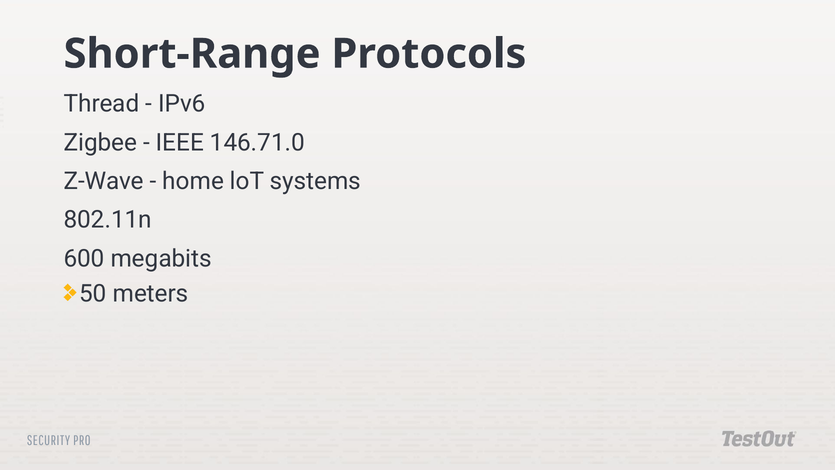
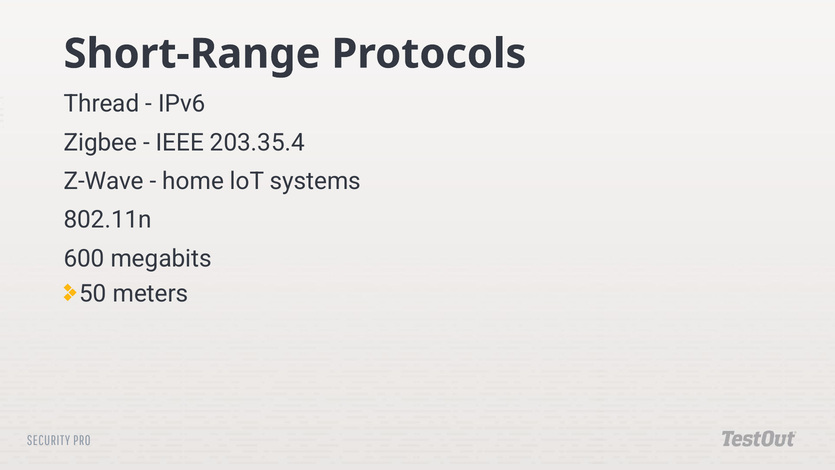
146.71.0: 146.71.0 -> 203.35.4 (257, 142)
